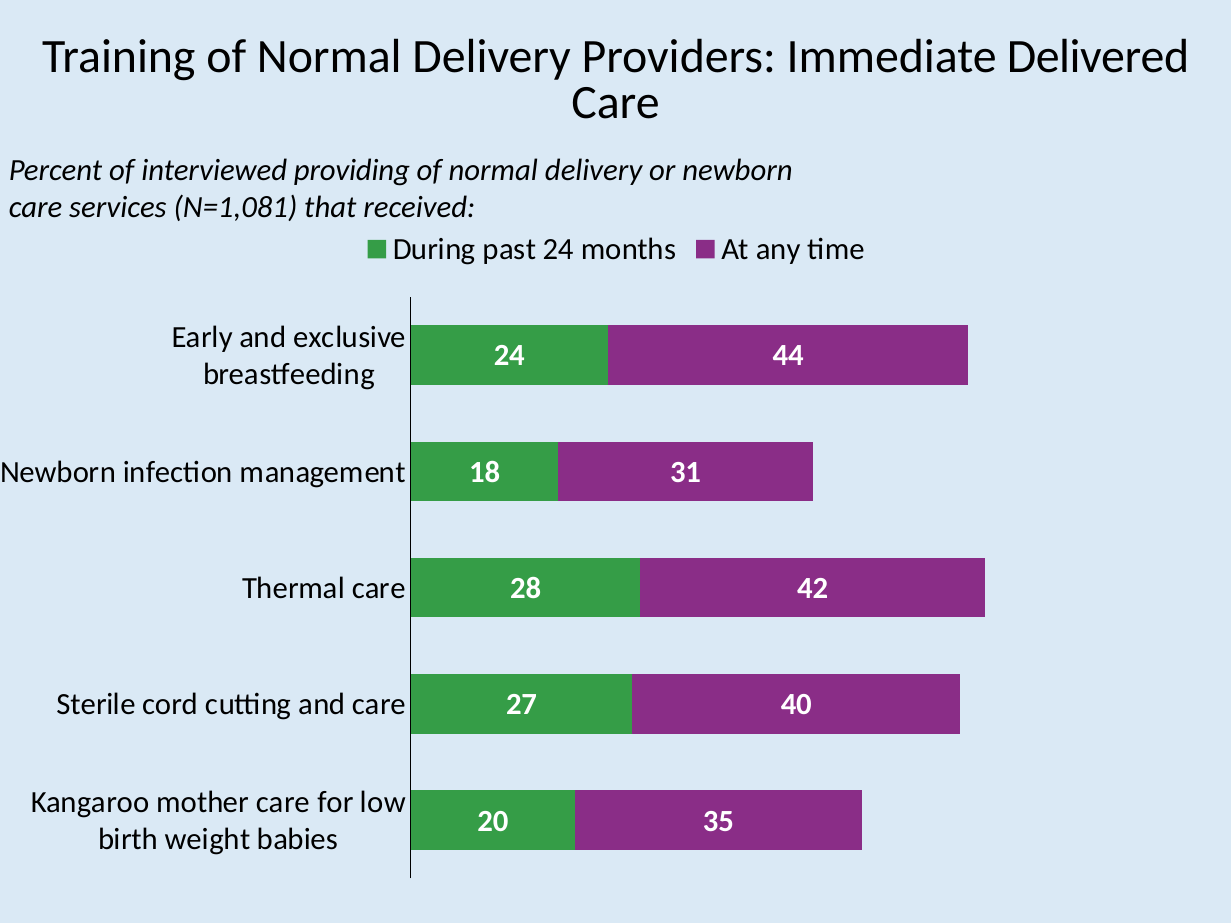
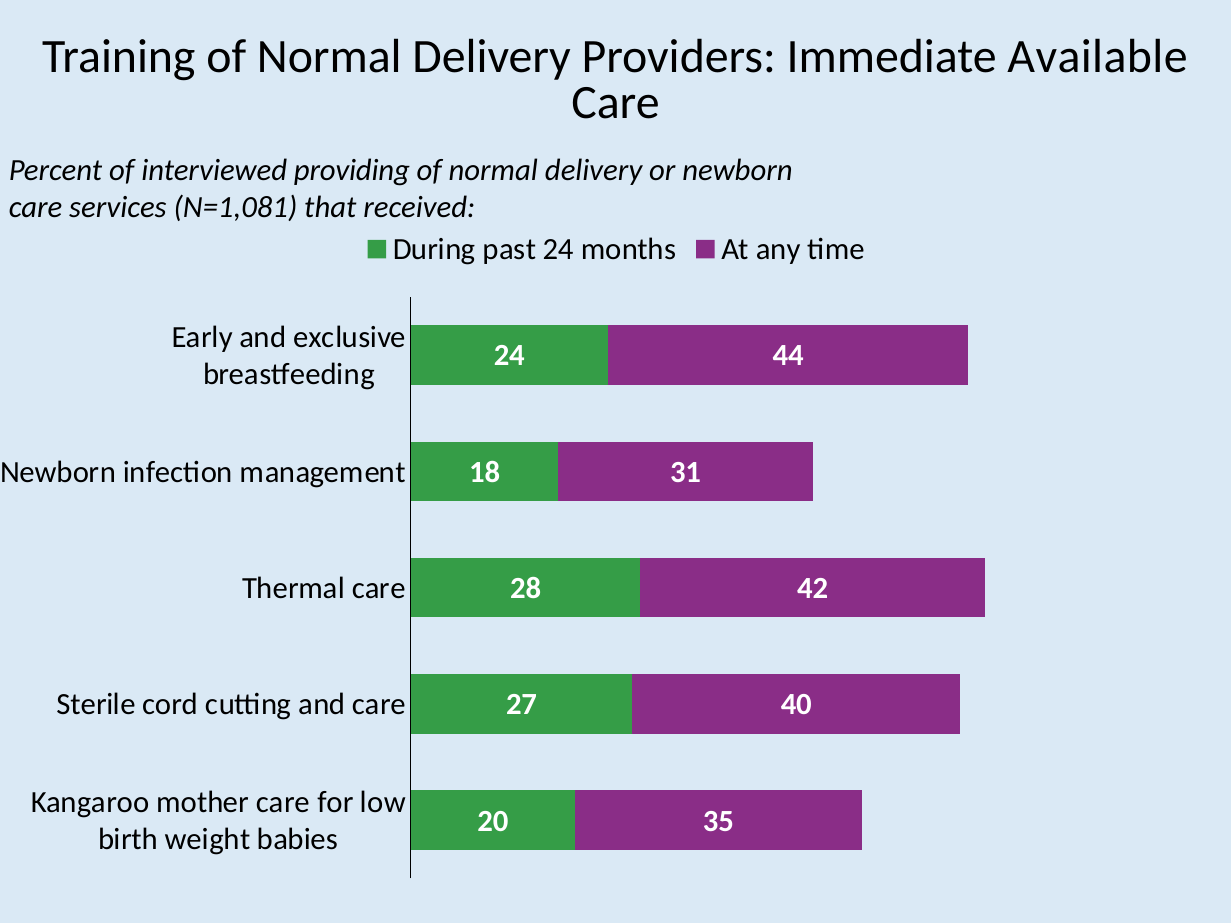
Delivered: Delivered -> Available (1098, 57)
